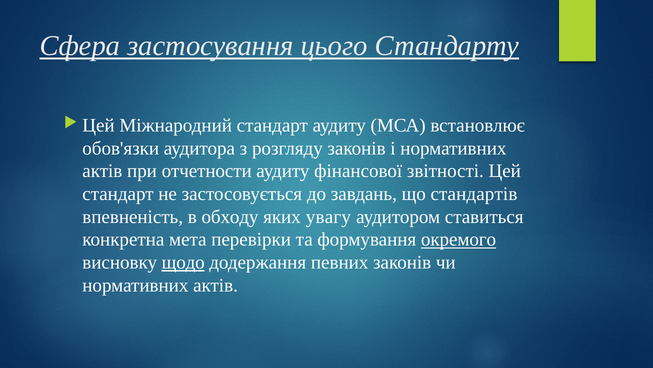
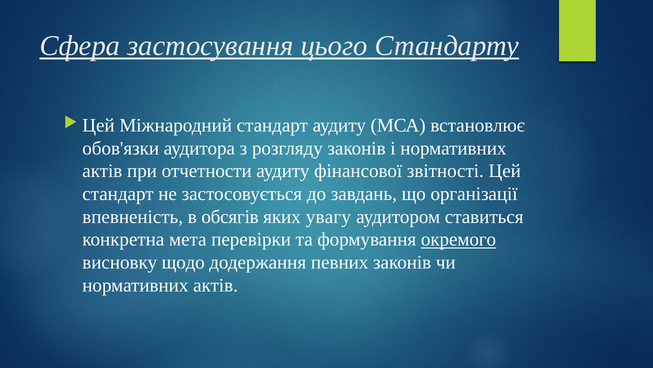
стандартів: стандартів -> організації (474, 194)
обходу: обходу -> обсягів (230, 216)
щодо underline: present -> none (183, 262)
